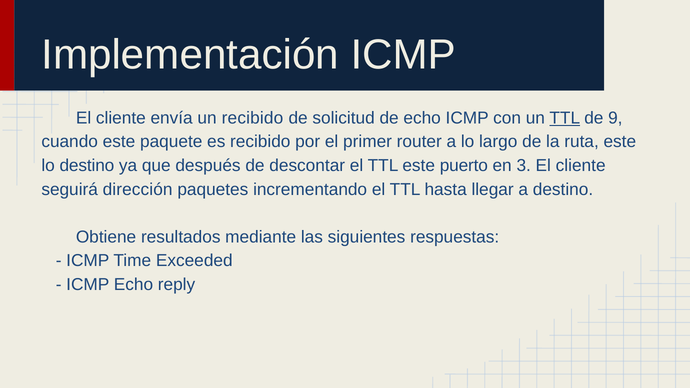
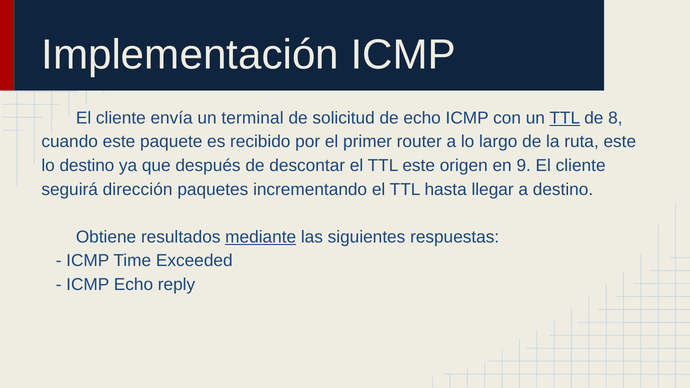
un recibido: recibido -> terminal (253, 118)
9: 9 -> 8 (615, 118)
puerto: puerto -> origen (464, 166)
3: 3 -> 9 (524, 166)
mediante underline: none -> present (261, 237)
